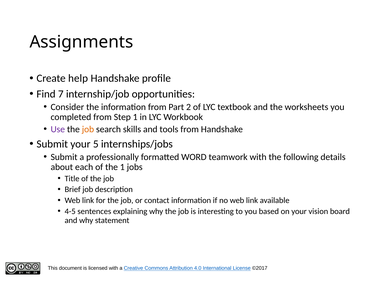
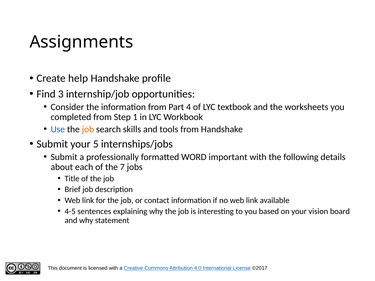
7: 7 -> 3 (61, 94)
2: 2 -> 4 (189, 107)
Use colour: purple -> blue (58, 129)
teamwork: teamwork -> important (228, 157)
the 1: 1 -> 7 (122, 167)
